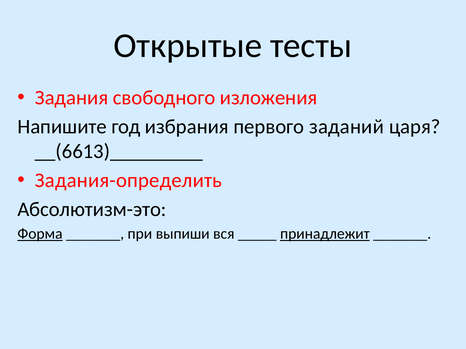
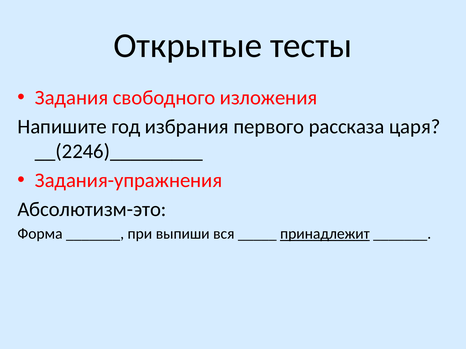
заданий: заданий -> рассказа (347, 127)
__(6613)_________: __(6613)_________ -> __(2246)_________ (119, 152)
Задания-определить: Задания-определить -> Задания-упражнения (129, 181)
Форма underline: present -> none (40, 234)
